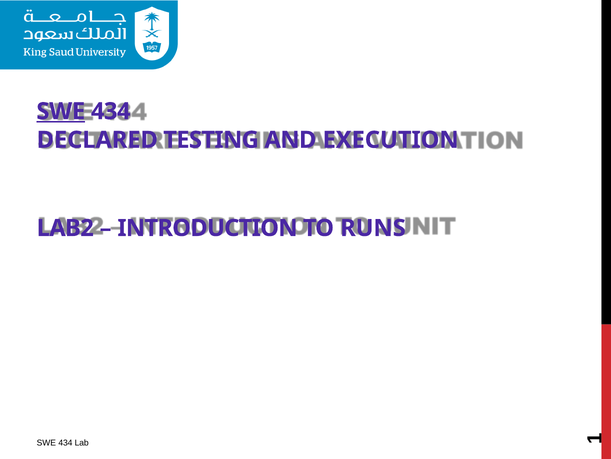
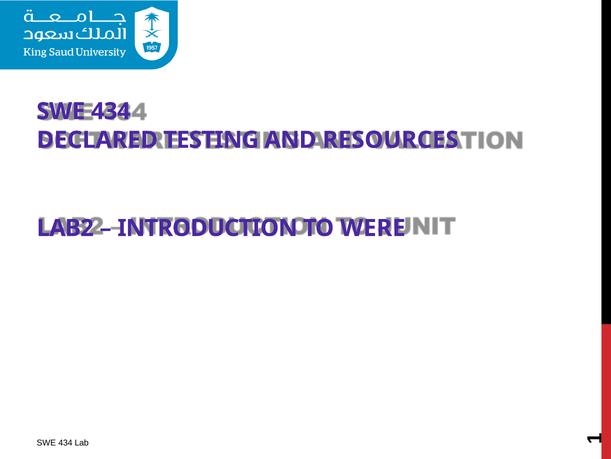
SWE underline: present -> none (61, 111)
EXECUTION: EXECUTION -> RESOURCES (391, 140)
RUNS: RUNS -> WERE (373, 228)
